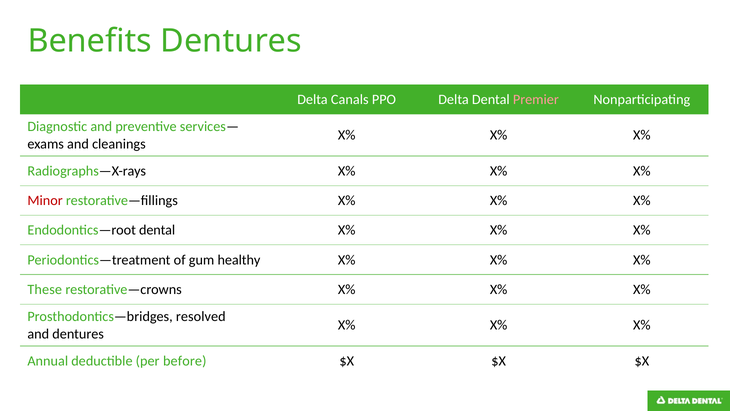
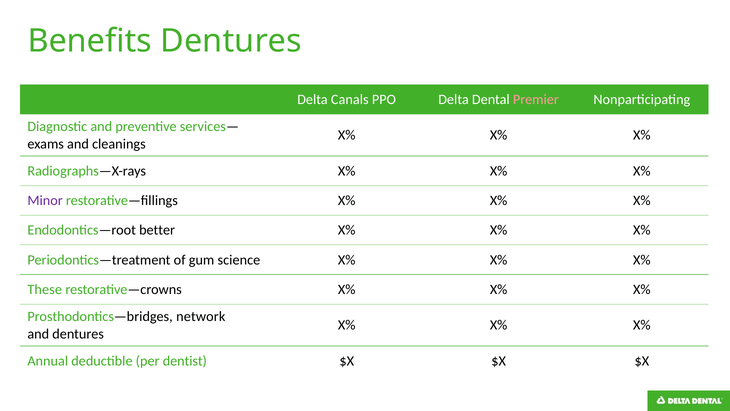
Minor colour: red -> purple (45, 200)
Endodontics—root dental: dental -> better (157, 230)
healthy: healthy -> science (239, 260)
resolved: resolved -> network (201, 316)
before: before -> dentist (185, 361)
